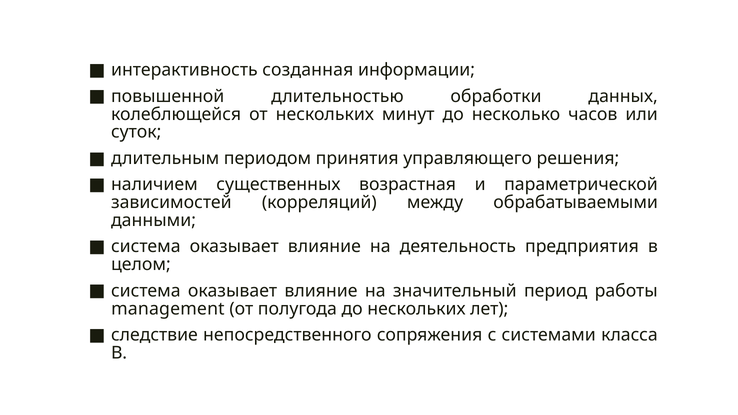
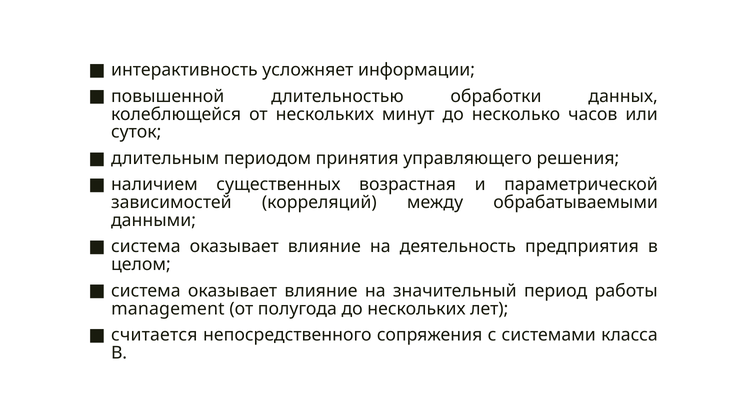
созданная: созданная -> усложняет (308, 70)
следствие: следствие -> считается (154, 335)
